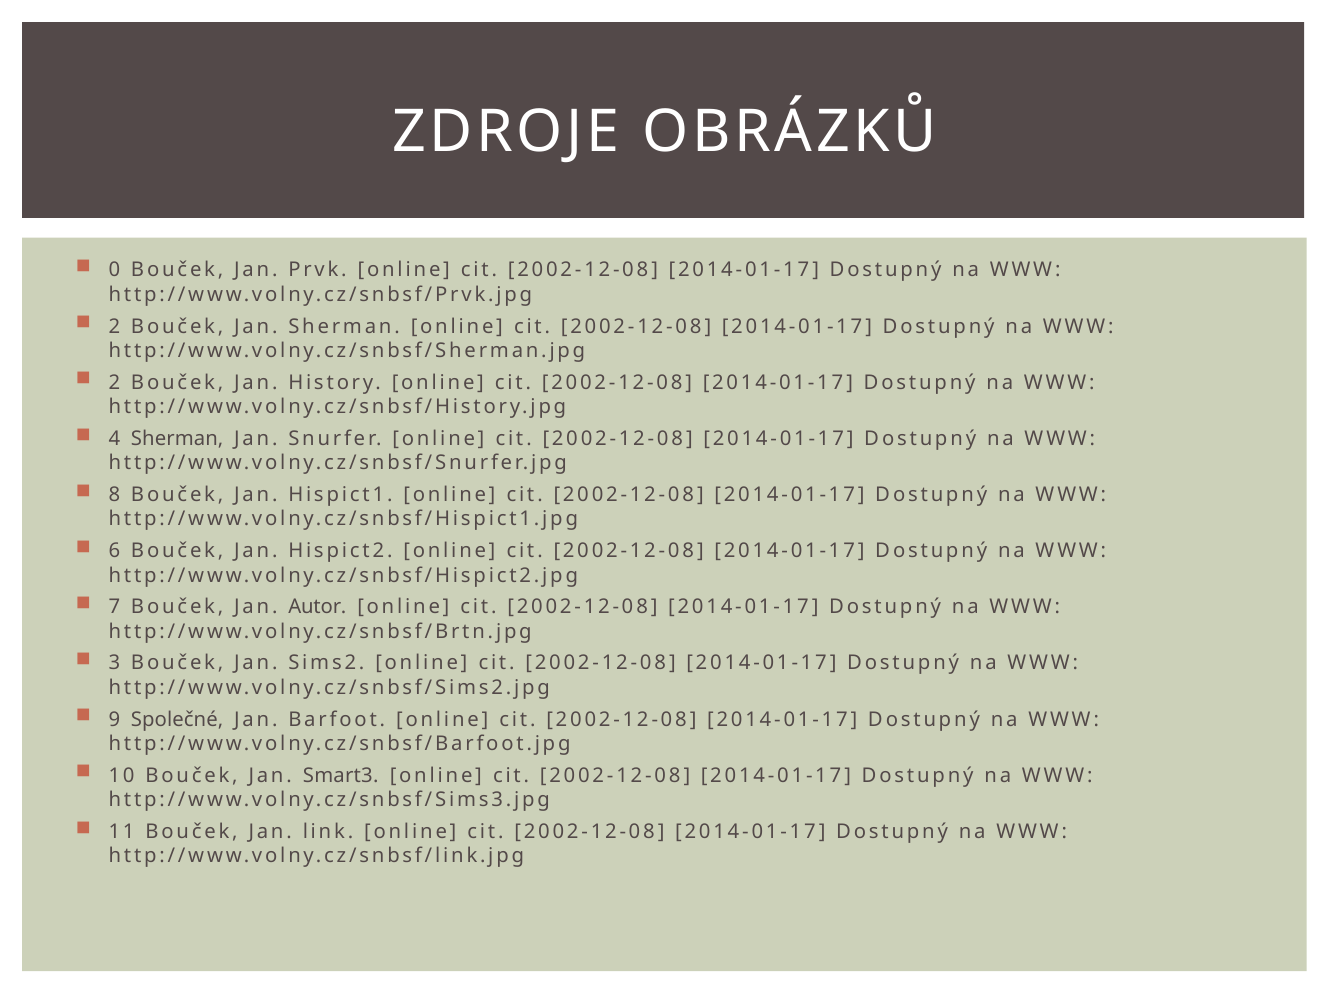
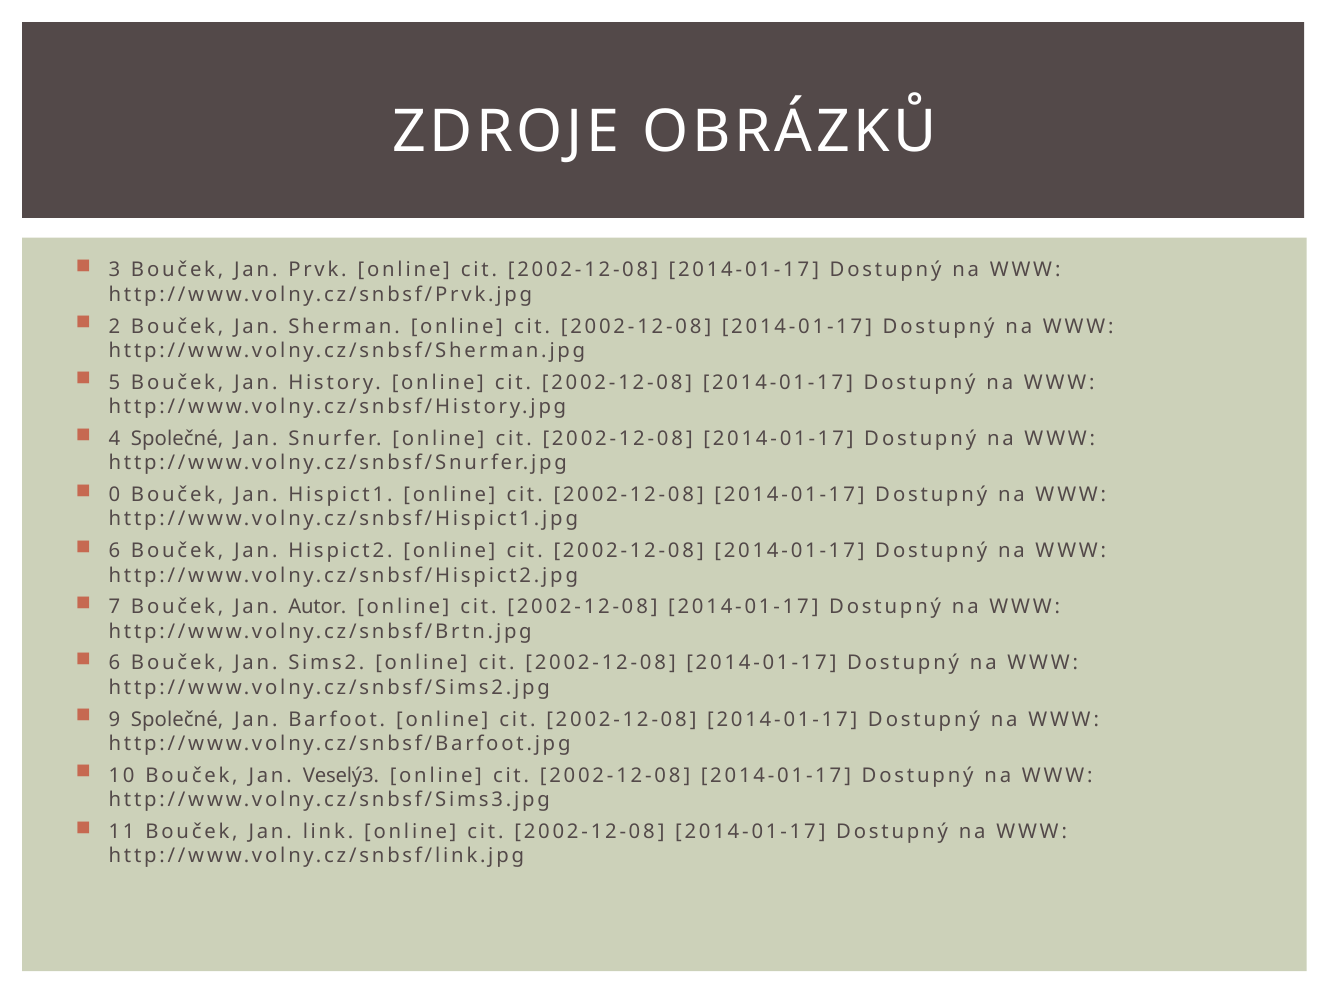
0: 0 -> 3 (114, 270)
2: 2 -> 5 (114, 383)
4 Sherman: Sherman -> Společné (177, 439)
8: 8 -> 0 (114, 495)
3: 3 -> 6 (114, 664)
Smart3: Smart3 -> Veselý3 (341, 776)
